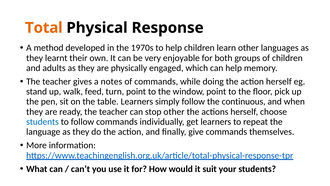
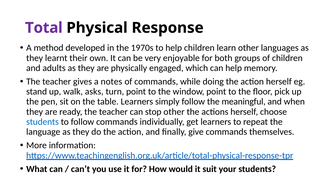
Total colour: orange -> purple (44, 28)
feed: feed -> asks (94, 91)
continuous: continuous -> meaningful (244, 101)
